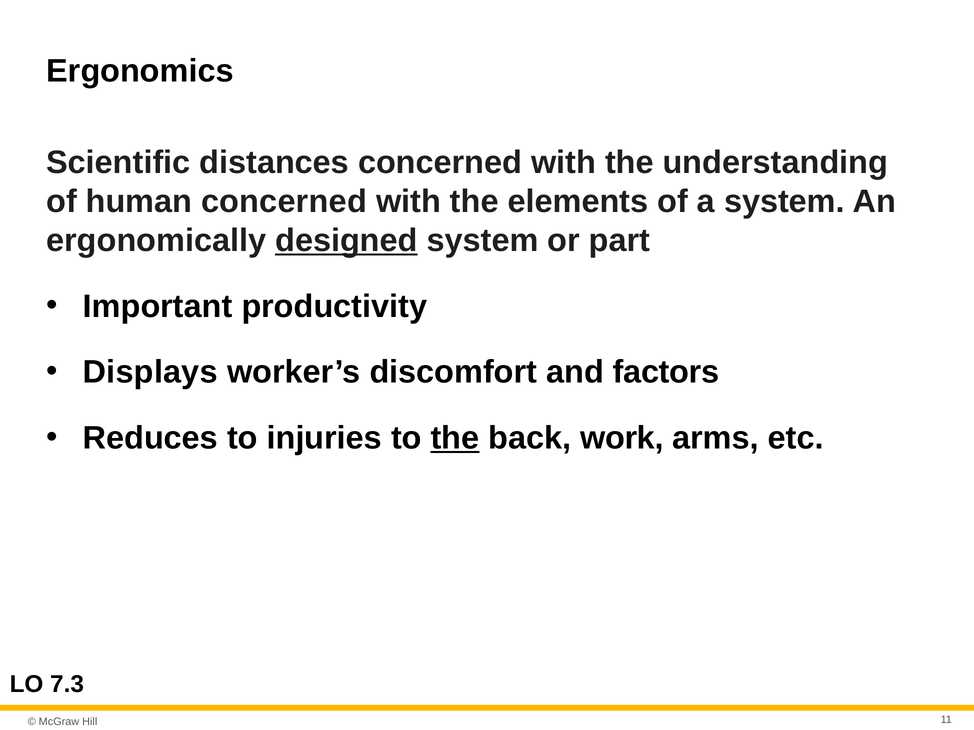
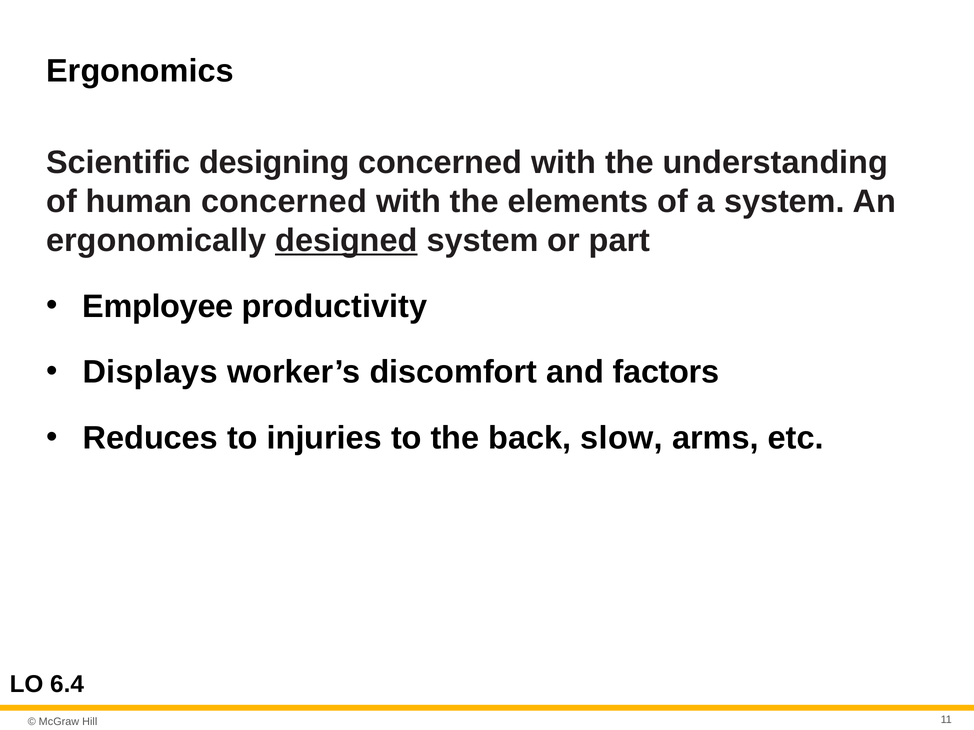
distances: distances -> designing (274, 163)
Important: Important -> Employee (158, 307)
the underline: present -> none (455, 439)
work: work -> slow (622, 439)
7.3: 7.3 -> 6.4 (67, 685)
